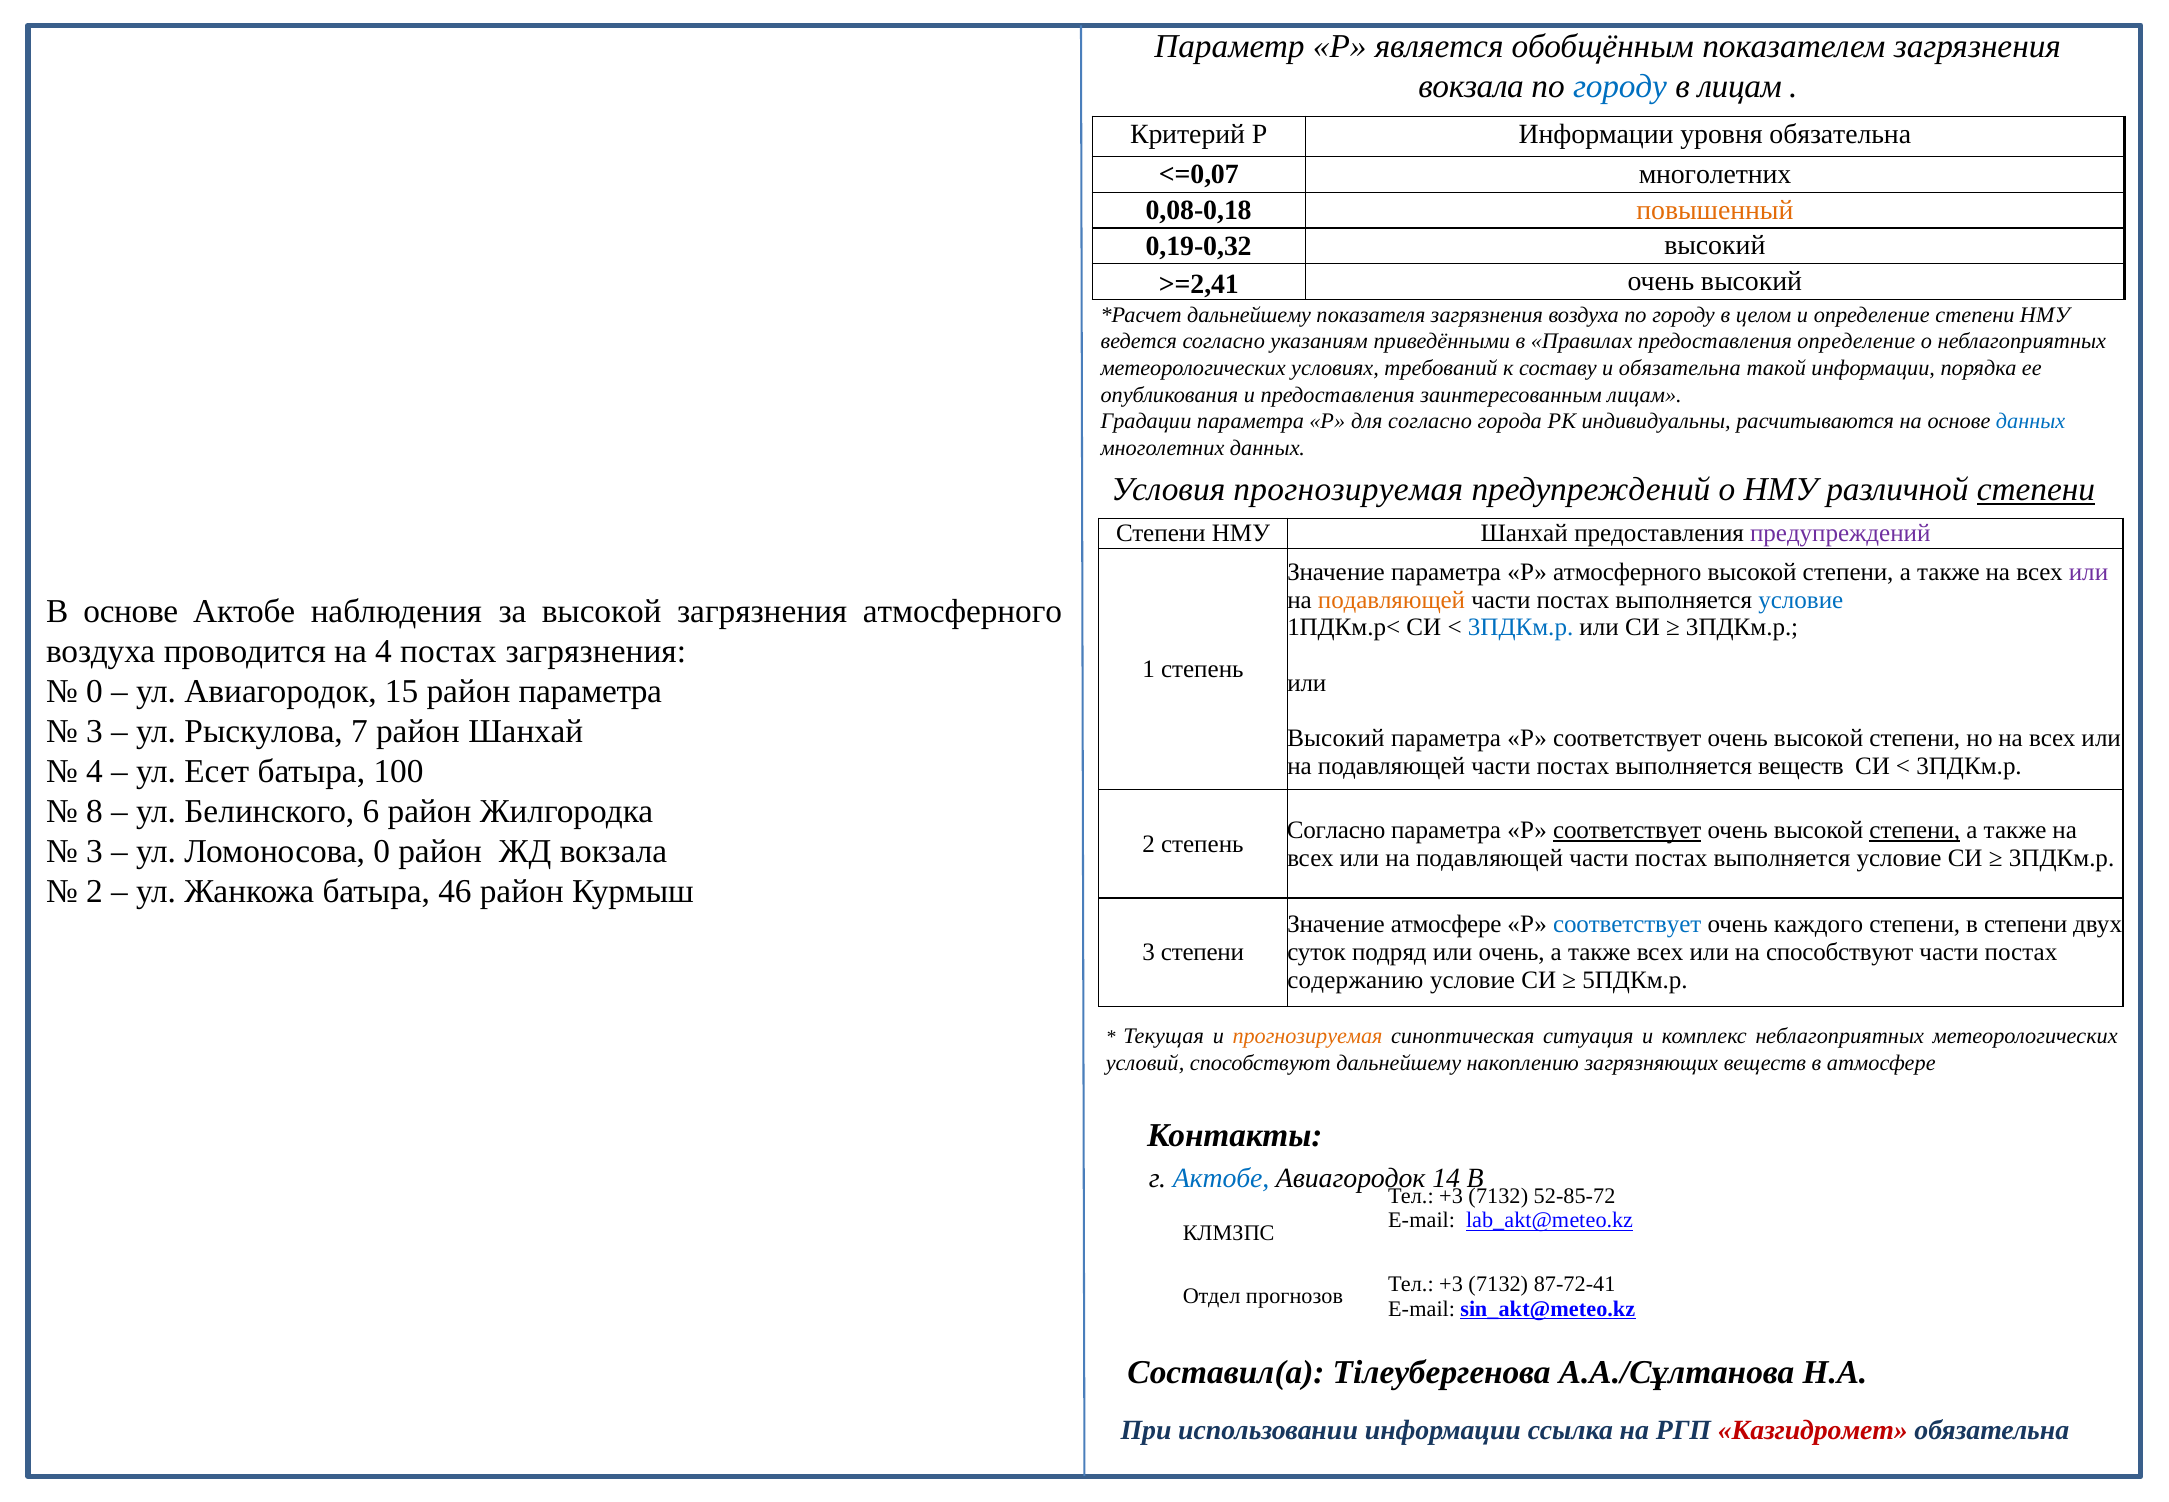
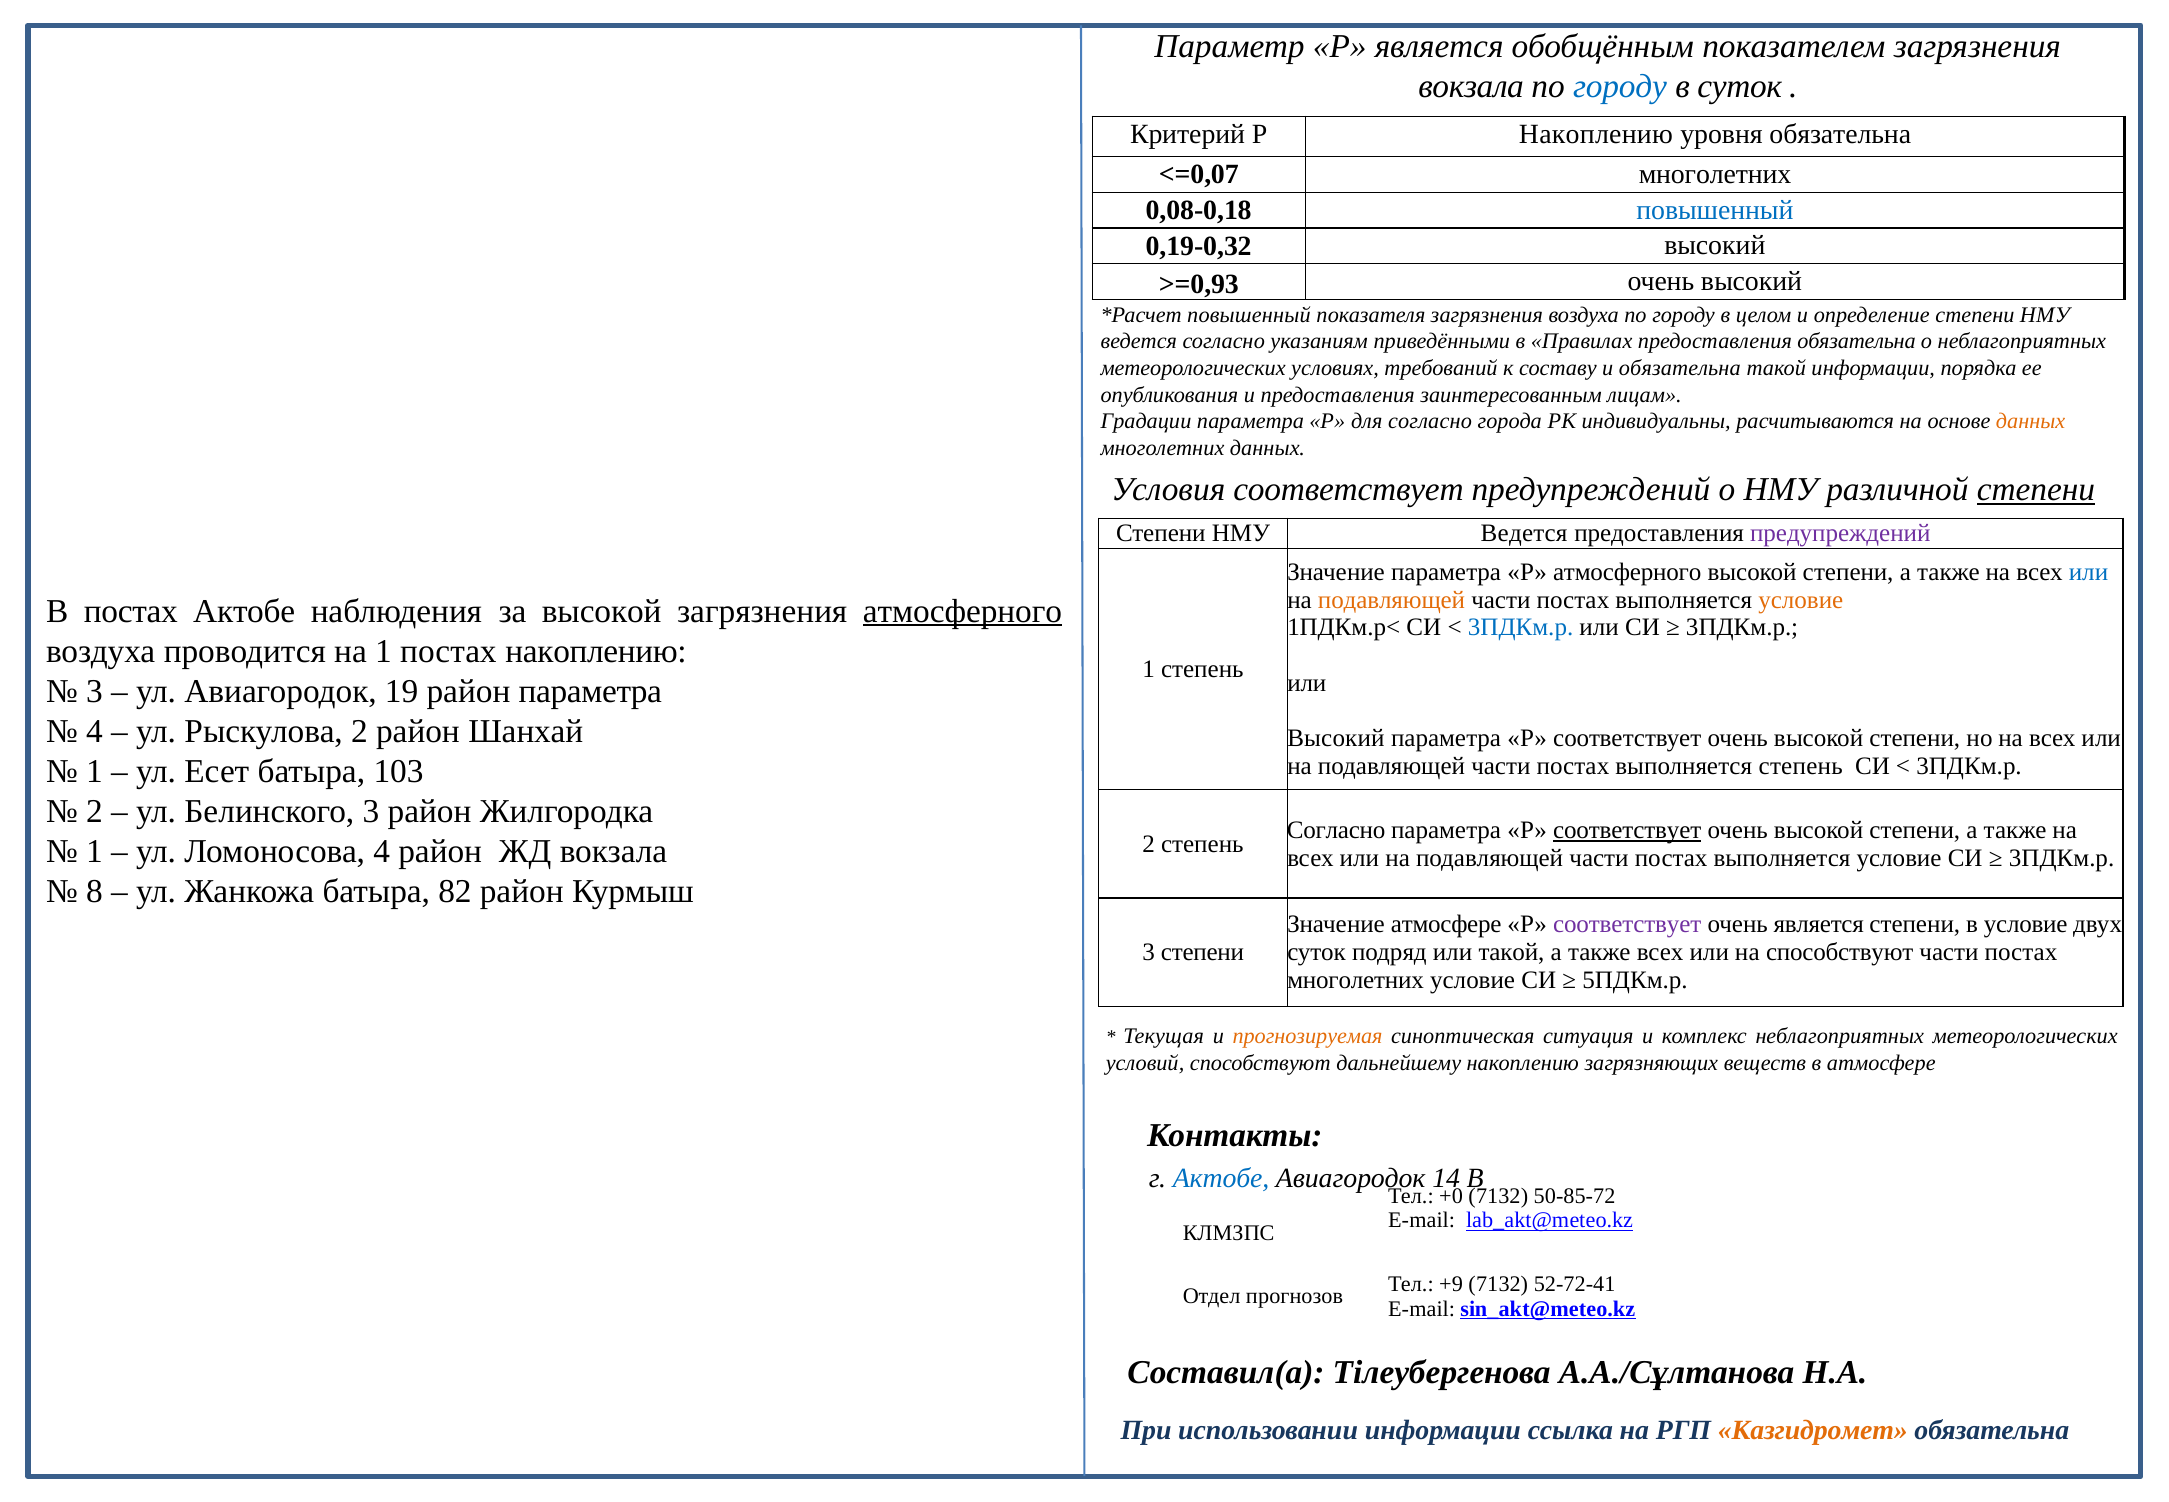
в лицам: лицам -> суток (1740, 87)
Р Информации: Информации -> Накоплению (1596, 134)
повышенный colour: orange -> blue (1715, 210)
>=2,41: >=2,41 -> >=0,93 (1199, 284)
дальнейшему: дальнейшему -> повышенный (1249, 315)
предоставления определение: определение -> обязательна (1856, 341)
данных colour: blue -> orange (2031, 421)
Условия прогнозируемая: прогнозируемая -> соответствует (1348, 490)
Шанхай: Шанхай -> Ведется (1524, 533)
или colour: purple -> blue (2088, 572)
условие colour: blue -> orange (1801, 600)
В основе: основе -> постах (131, 611)
атмосферного underline: none -> present (963, 611)
на 4: 4 -> 1 (383, 651)
постах загрязнения: загрязнения -> накоплению (596, 651)
0: 0 -> 3 (94, 691)
15: 15 -> 19 (402, 691)
3: 3 -> 4 (94, 731)
Рыскулова 7: 7 -> 2 (359, 731)
выполняется веществ: веществ -> степень (1801, 766)
4: 4 -> 1 (94, 771)
100: 100 -> 103 (399, 771)
8: 8 -> 2 (94, 811)
Белинского 6: 6 -> 3 (371, 811)
степени underline: present -> none (1915, 830)
3: 3 -> 1 (94, 851)
Ломоносова 0: 0 -> 4 (382, 851)
2: 2 -> 8 (94, 891)
46: 46 -> 82 (455, 891)
соответствует colour: blue -> purple (1627, 924)
очень каждого: каждого -> является (1819, 924)
в степени: степени -> условие (2026, 924)
или очень: очень -> такой (1511, 952)
содержанию: содержанию -> многолетних (1356, 980)
+3: +3 -> +0 (1451, 1195)
52-85-72: 52-85-72 -> 50-85-72 (1575, 1195)
+3: +3 -> +9 (1451, 1284)
87-72-41: 87-72-41 -> 52-72-41 (1575, 1284)
Казгидромет colour: red -> orange (1813, 1430)
